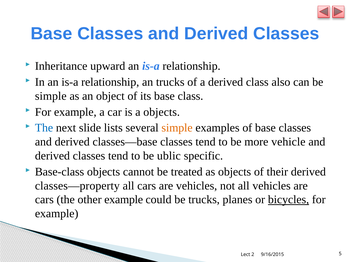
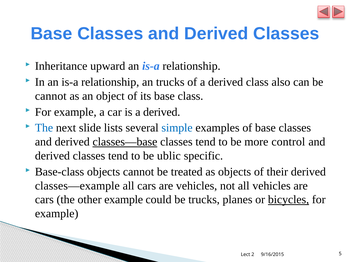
simple: simple -> cannot (51, 96)
is a objects: objects -> derived (162, 112)
simple colour: orange -> blue (177, 128)
classes—base underline: none -> present (125, 142)
vehicle: vehicle -> control (288, 142)
classes—property: classes—property -> classes—example (77, 186)
